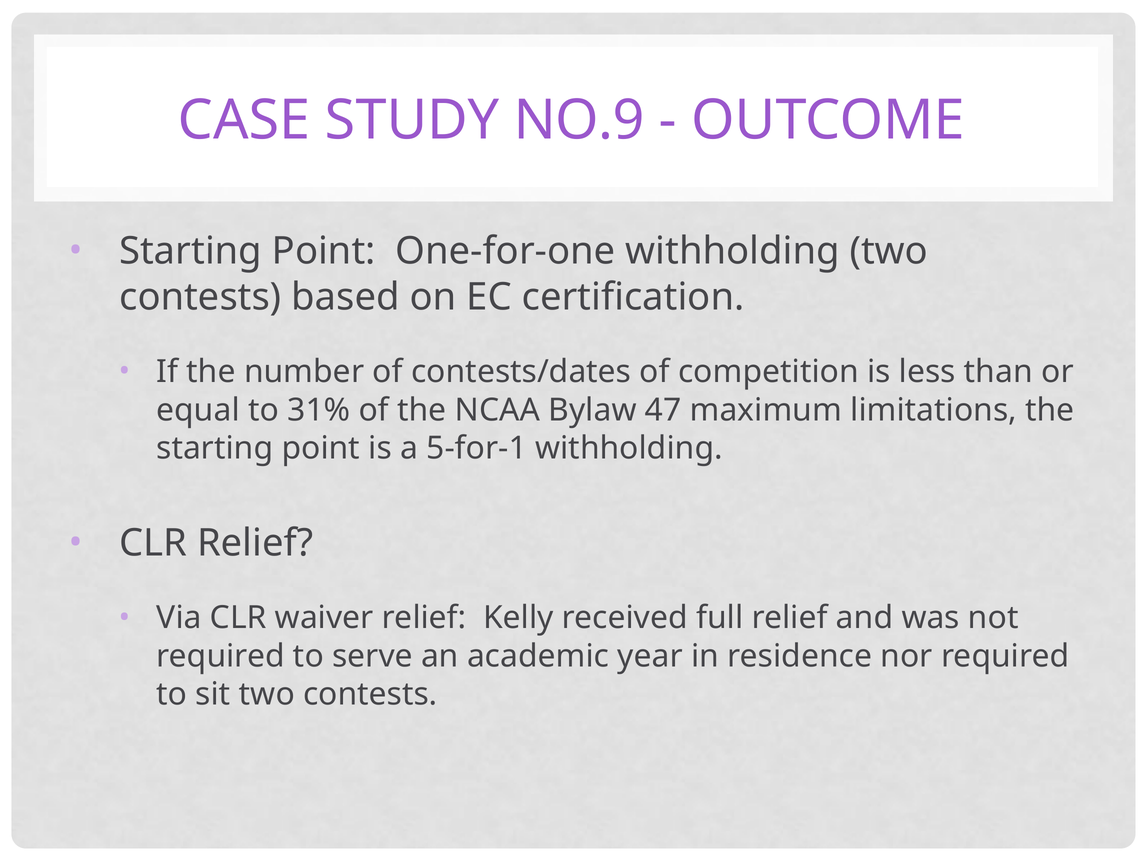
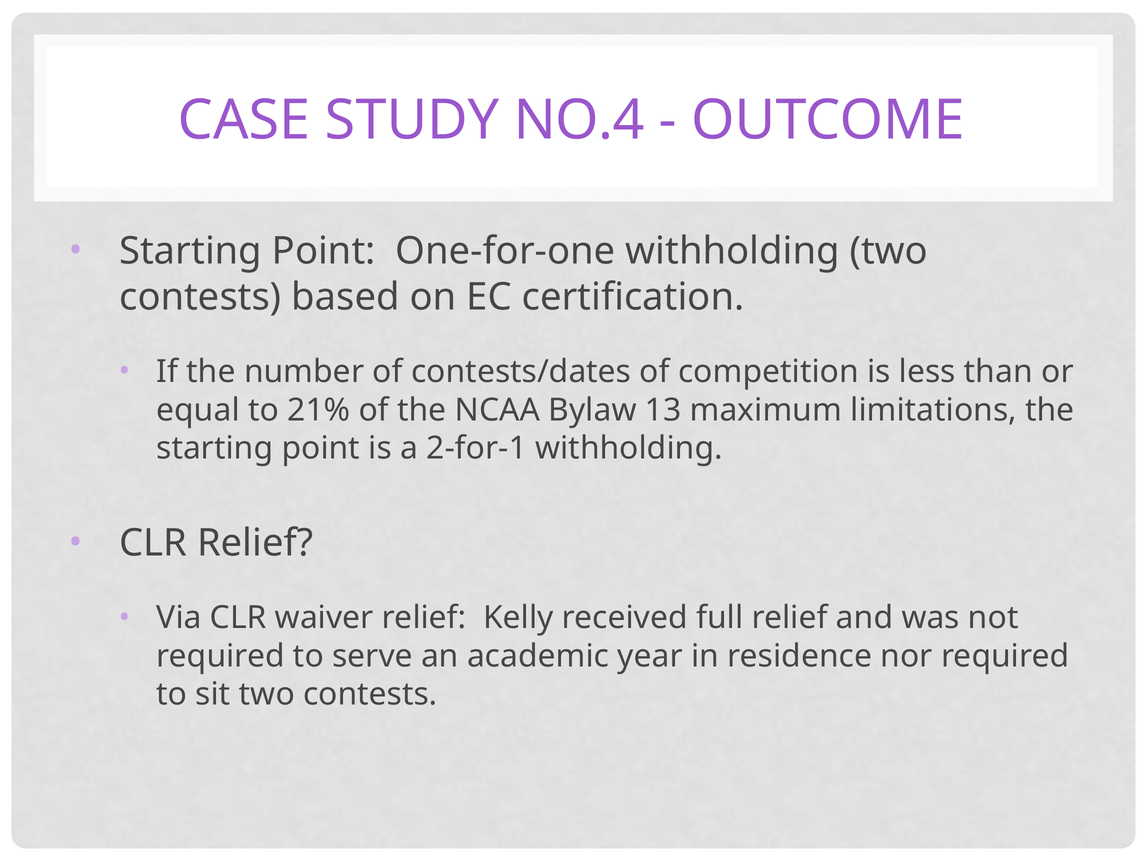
NO.9: NO.9 -> NO.4 (579, 120)
31%: 31% -> 21% (319, 410)
47: 47 -> 13 (663, 410)
5-for-1: 5-for-1 -> 2-for-1 (477, 448)
